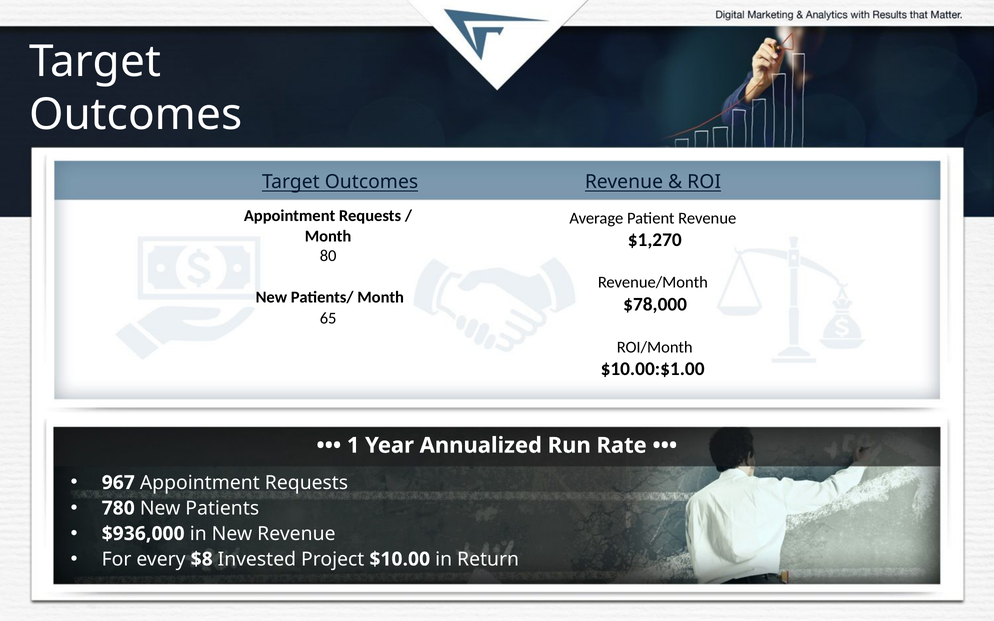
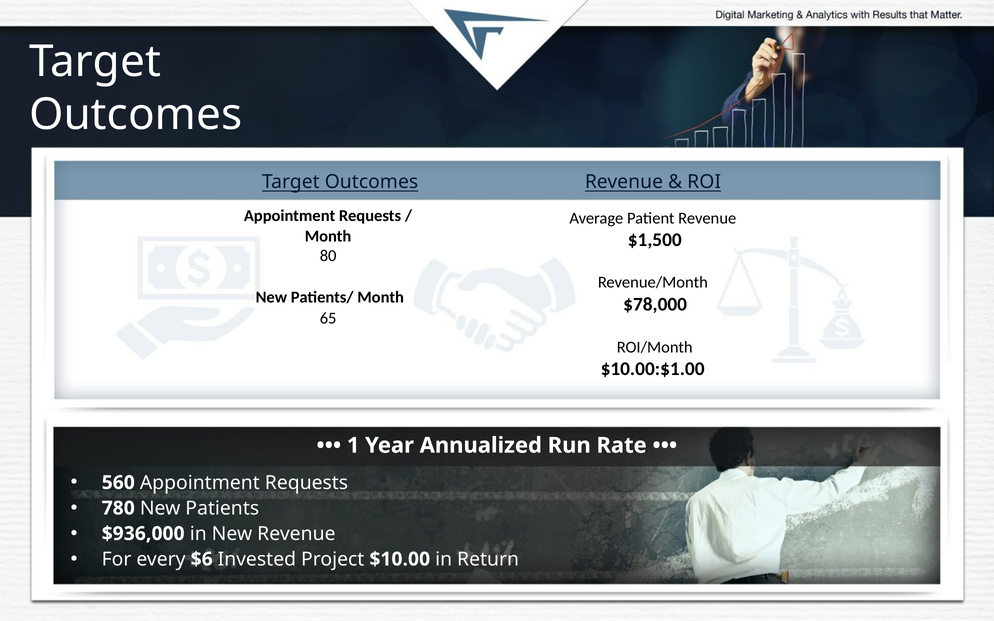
$1,270: $1,270 -> $1,500 (655, 240)
967: 967 -> 560 (118, 483)
$8: $8 -> $6 (202, 559)
